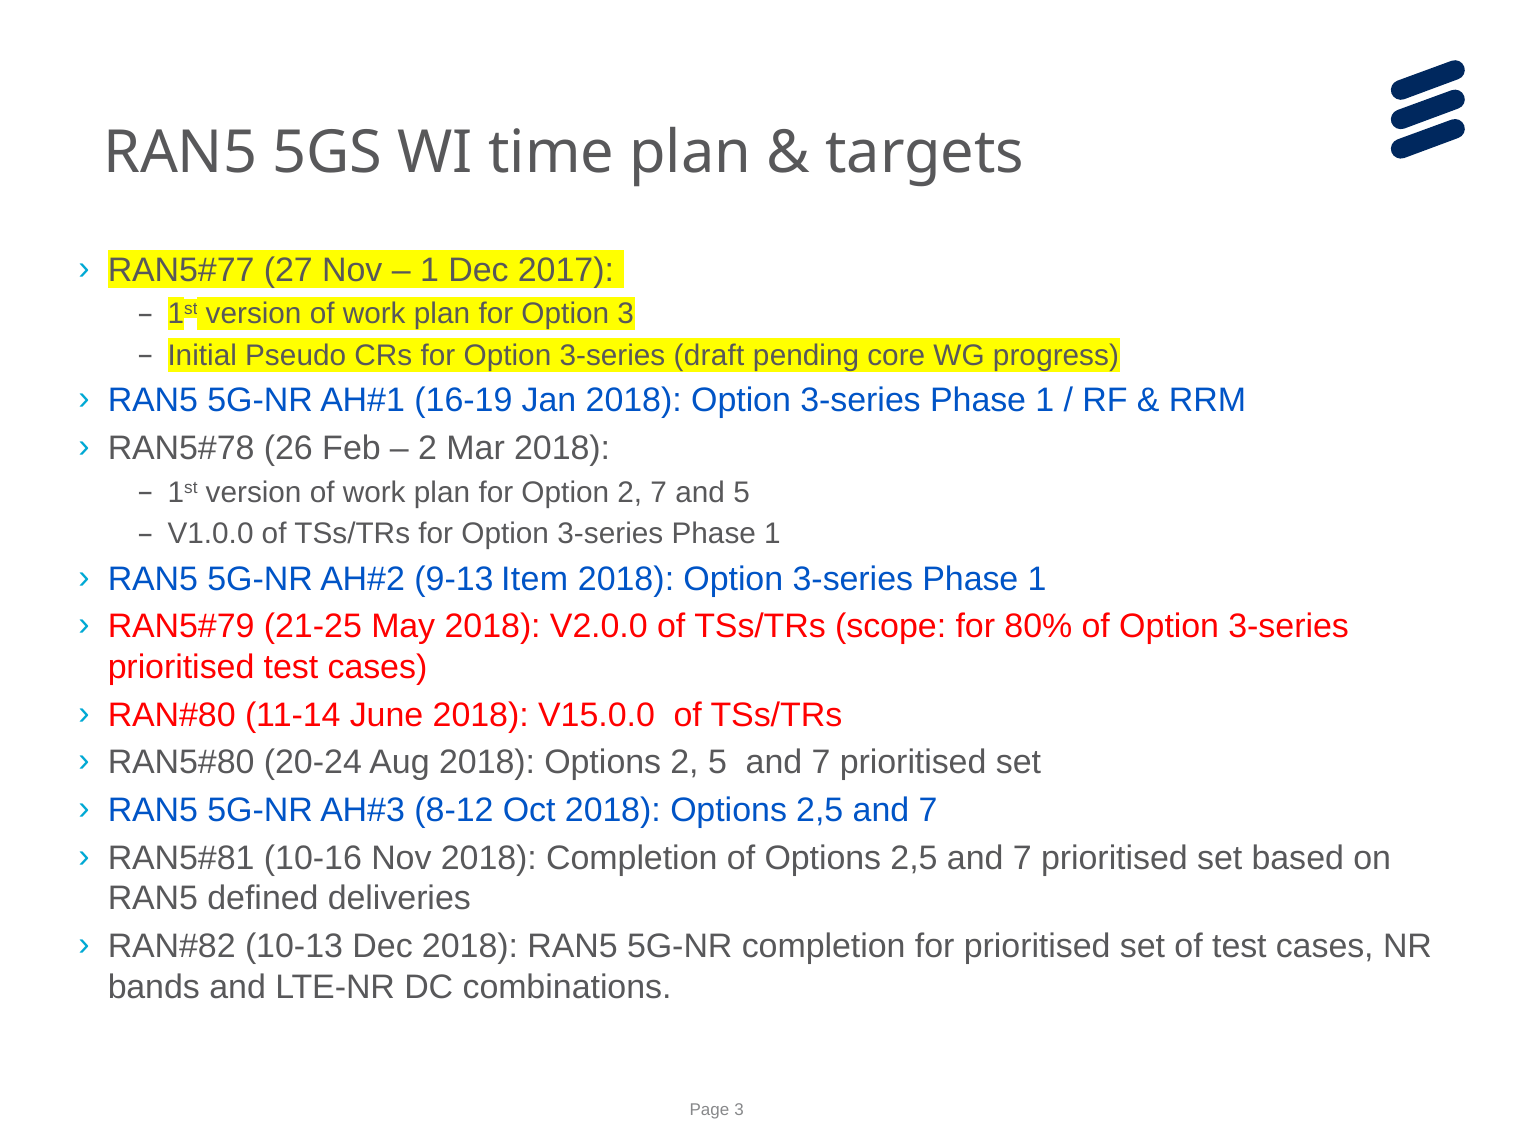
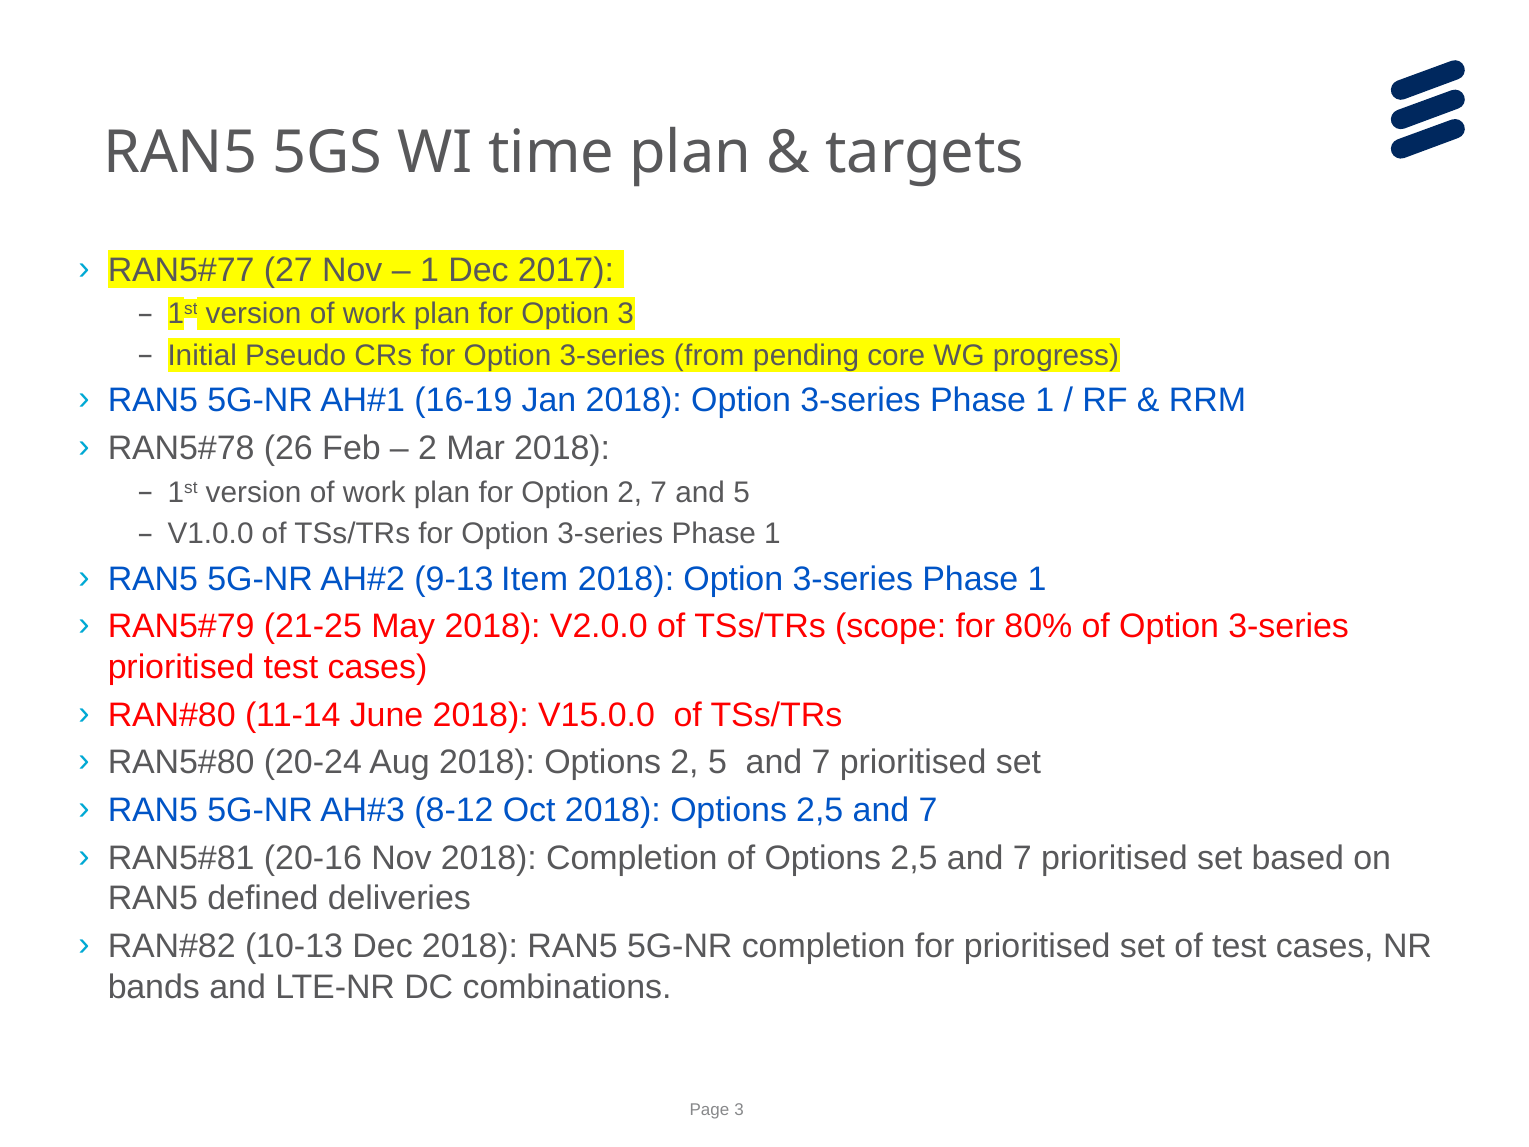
draft: draft -> from (709, 355)
10-16: 10-16 -> 20-16 (313, 858)
